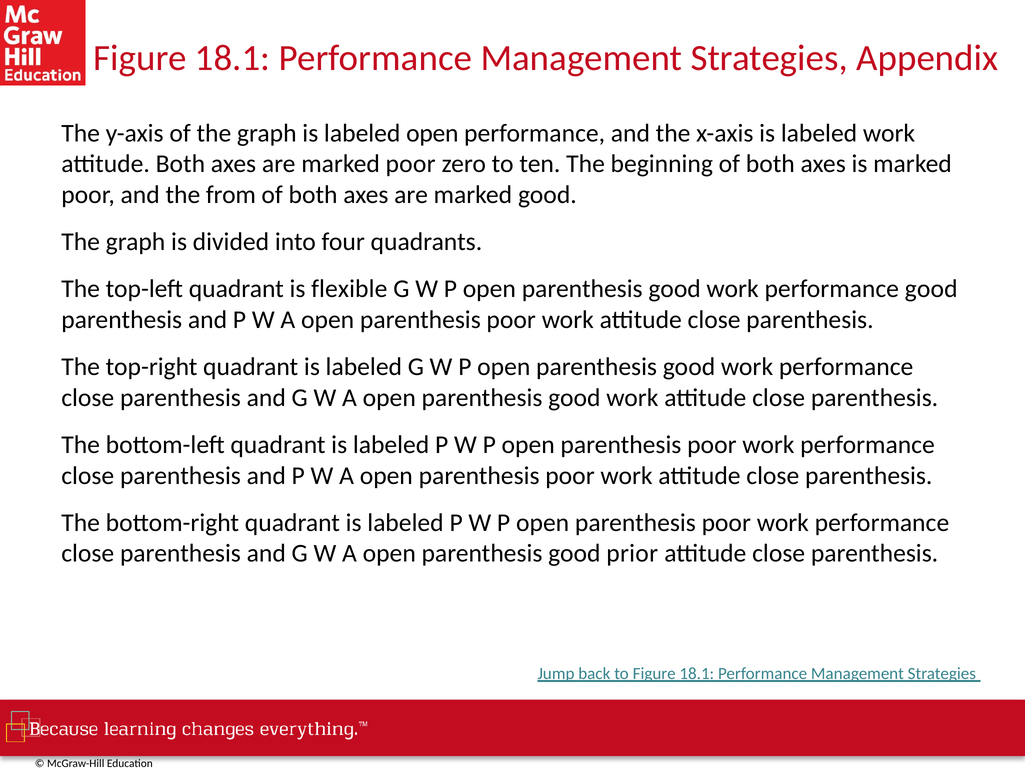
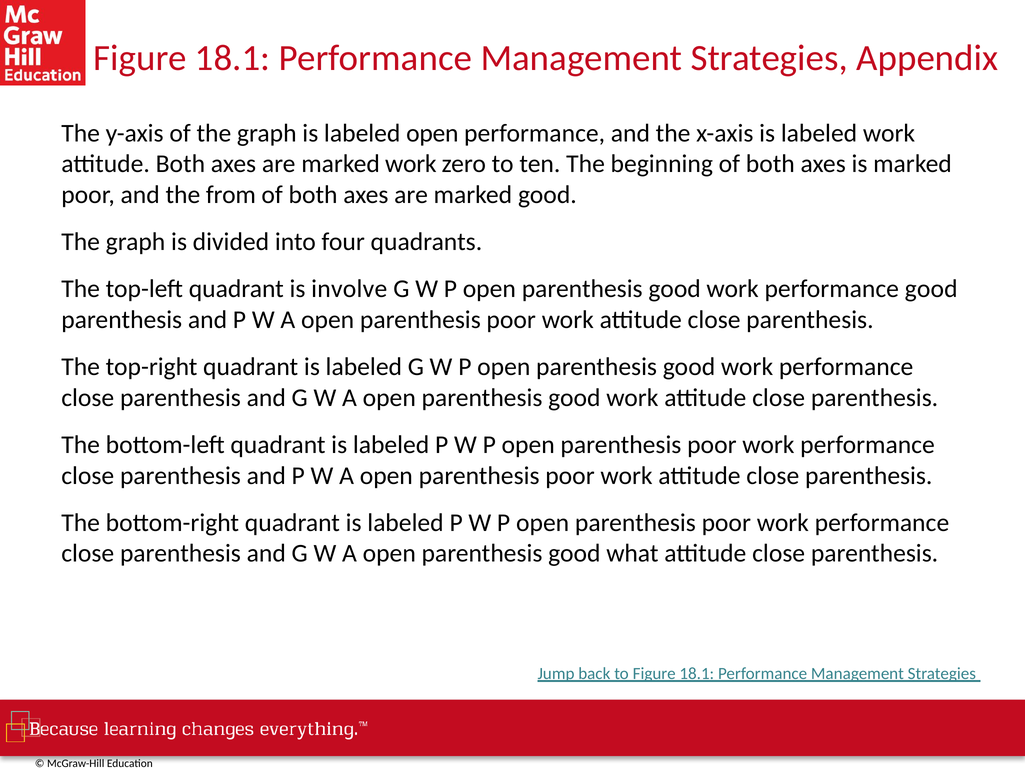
are marked poor: poor -> work (411, 164)
flexible: flexible -> involve (349, 289)
prior: prior -> what (632, 554)
